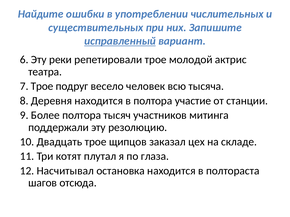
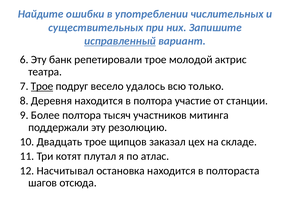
реки: реки -> банк (60, 60)
Трое underline: none -> present (42, 86)
человек: человек -> удалось (146, 86)
тысяча: тысяча -> только (206, 86)
глаза: глаза -> атлас (155, 157)
